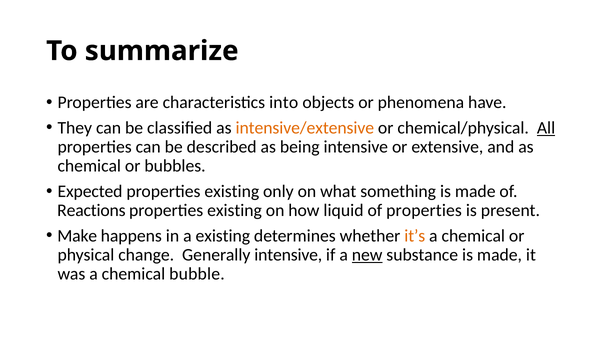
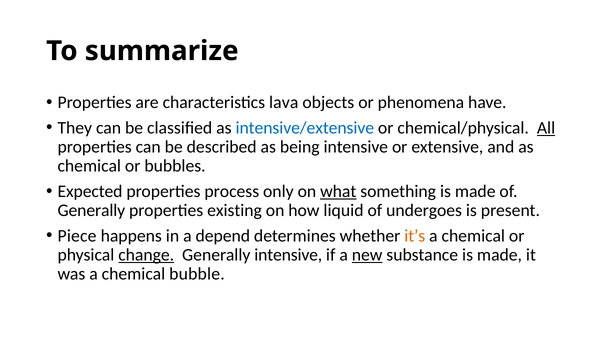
into: into -> lava (284, 102)
intensive/extensive colour: orange -> blue (305, 128)
existing: existing -> process (232, 191)
what underline: none -> present (338, 191)
Reactions: Reactions -> Generally (91, 210)
of properties: properties -> undergoes (424, 210)
Make: Make -> Piece (77, 236)
a existing: existing -> depend (223, 236)
change underline: none -> present (146, 255)
